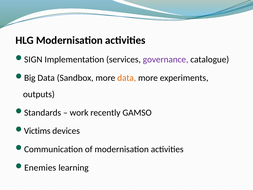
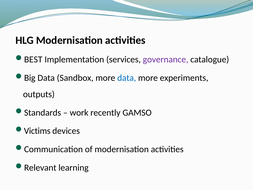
SIGN: SIGN -> BEST (33, 59)
data colour: orange -> blue (127, 78)
Enemies: Enemies -> Relevant (40, 167)
